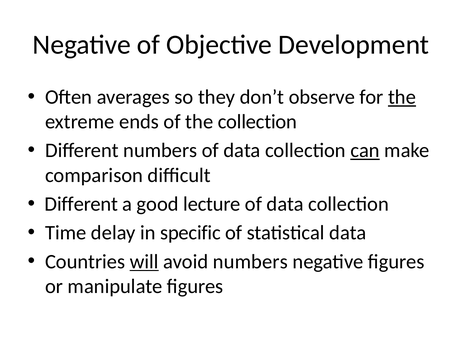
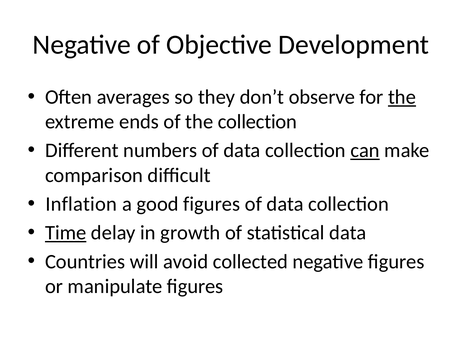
Different: Different -> Inflation (81, 204)
good lecture: lecture -> figures (212, 204)
Time underline: none -> present (66, 232)
specific: specific -> growth (190, 232)
will underline: present -> none (144, 261)
avoid numbers: numbers -> collected (250, 261)
